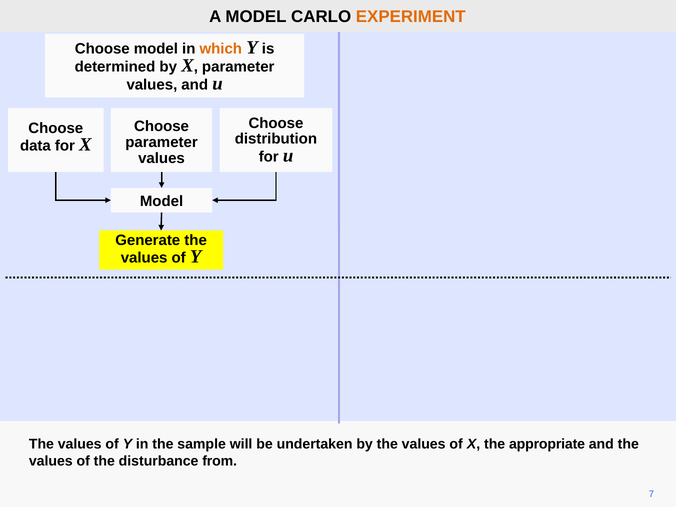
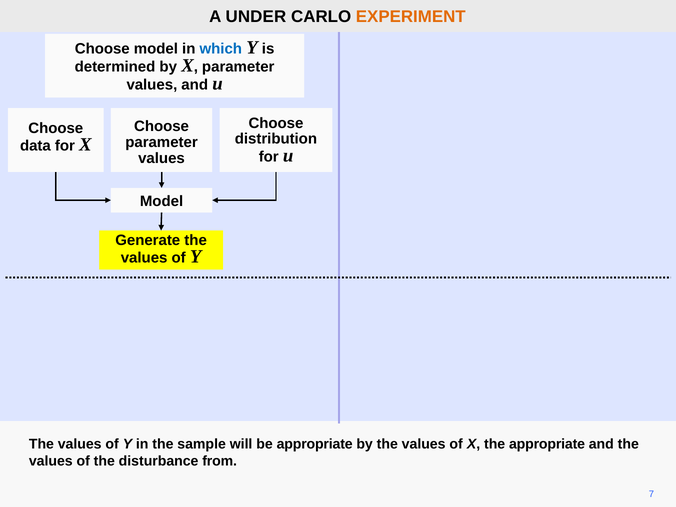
A MODEL: MODEL -> UNDER (256, 16)
which colour: orange -> blue (221, 49)
be undertaken: undertaken -> appropriate (315, 444)
